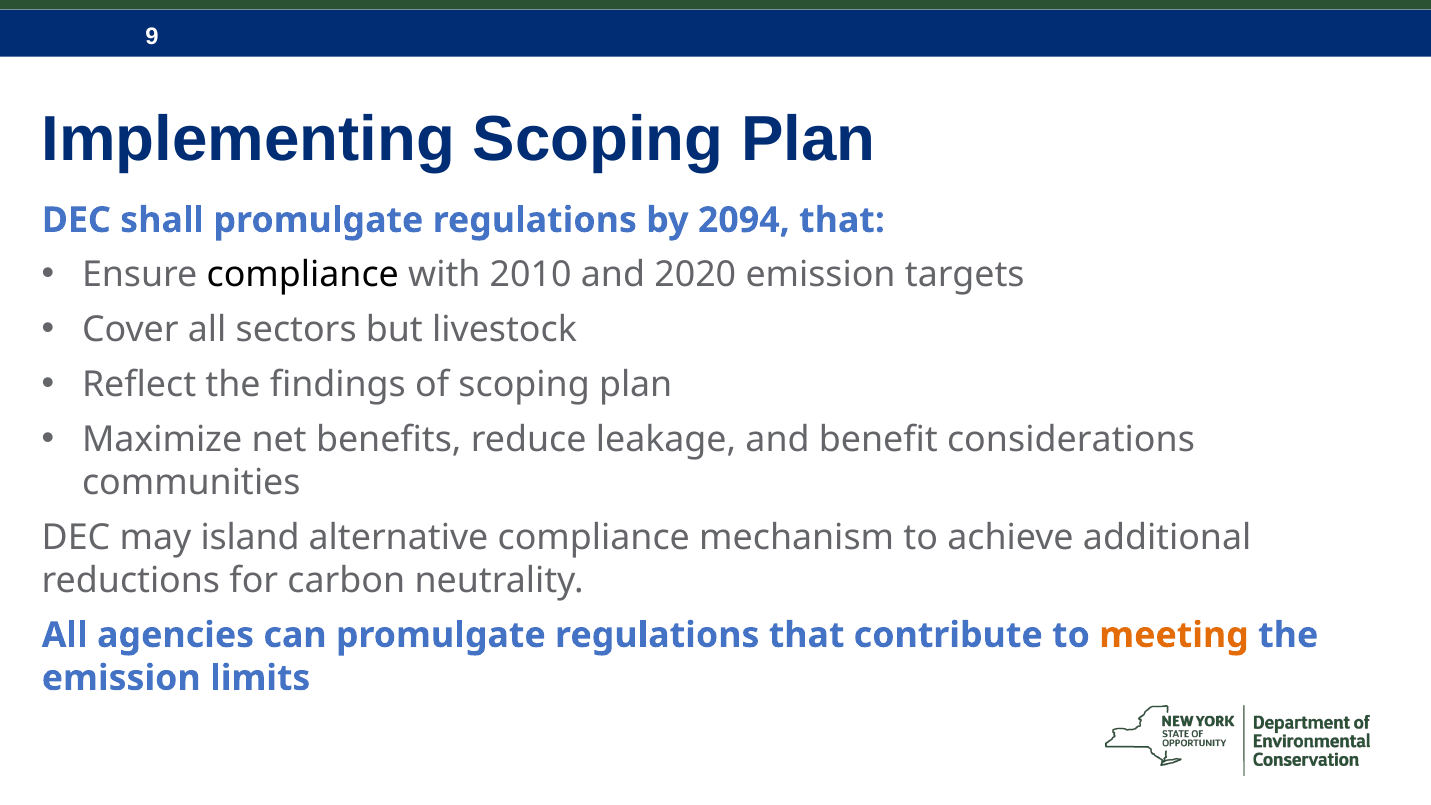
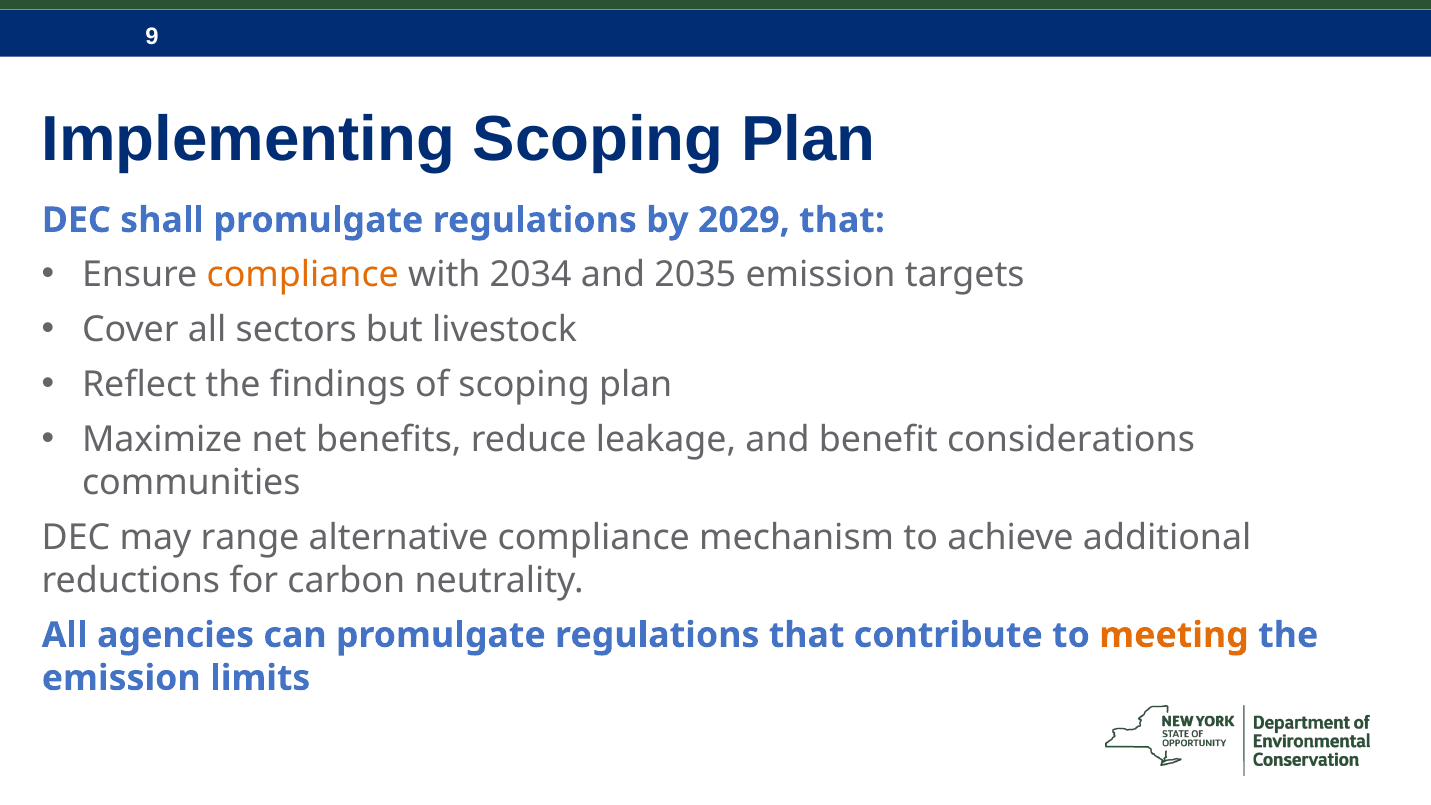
2094: 2094 -> 2029 (744, 220)
compliance colour: black -> orange (303, 275)
2010: 2010 -> 2034 (531, 275)
2020: 2020 -> 2035 (695, 275)
island: island -> range (250, 537)
